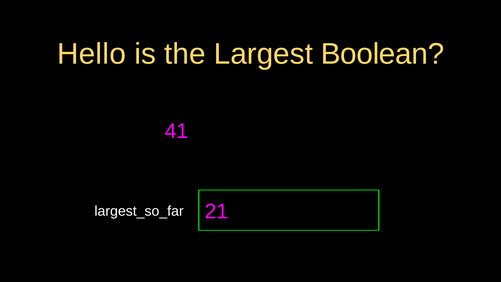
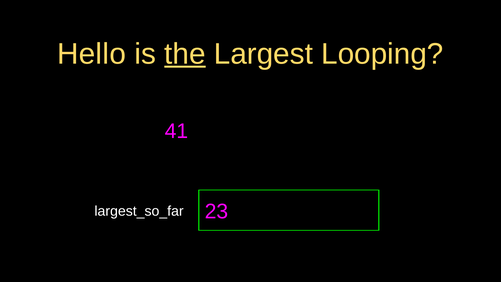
the underline: none -> present (185, 54)
Boolean: Boolean -> Looping (382, 54)
21: 21 -> 23 (216, 211)
